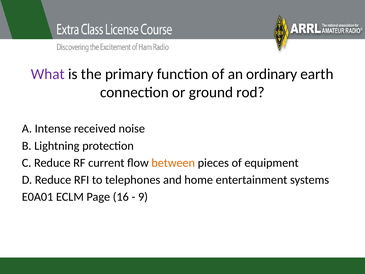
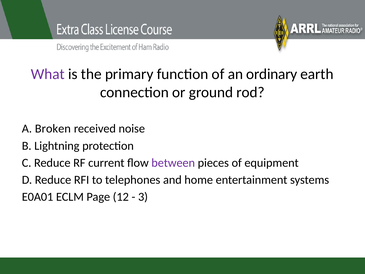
Intense: Intense -> Broken (53, 129)
between colour: orange -> purple (173, 163)
16: 16 -> 12 (121, 197)
9: 9 -> 3 (143, 197)
